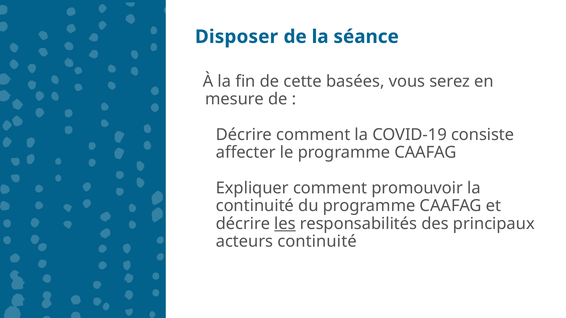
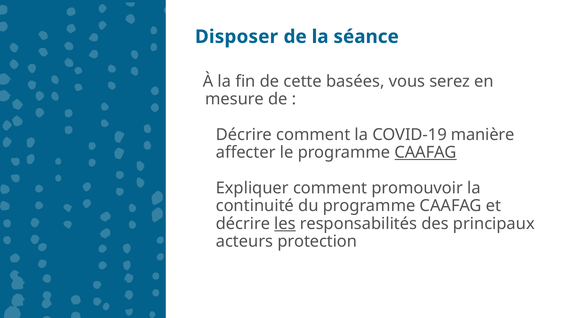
consiste: consiste -> manière (483, 135)
CAAFAG underline: none -> present (426, 153)
acteurs continuité: continuité -> protection (317, 242)
